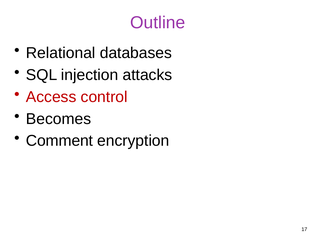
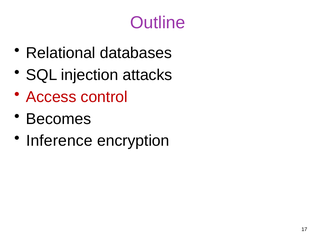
Comment: Comment -> Inference (59, 141)
